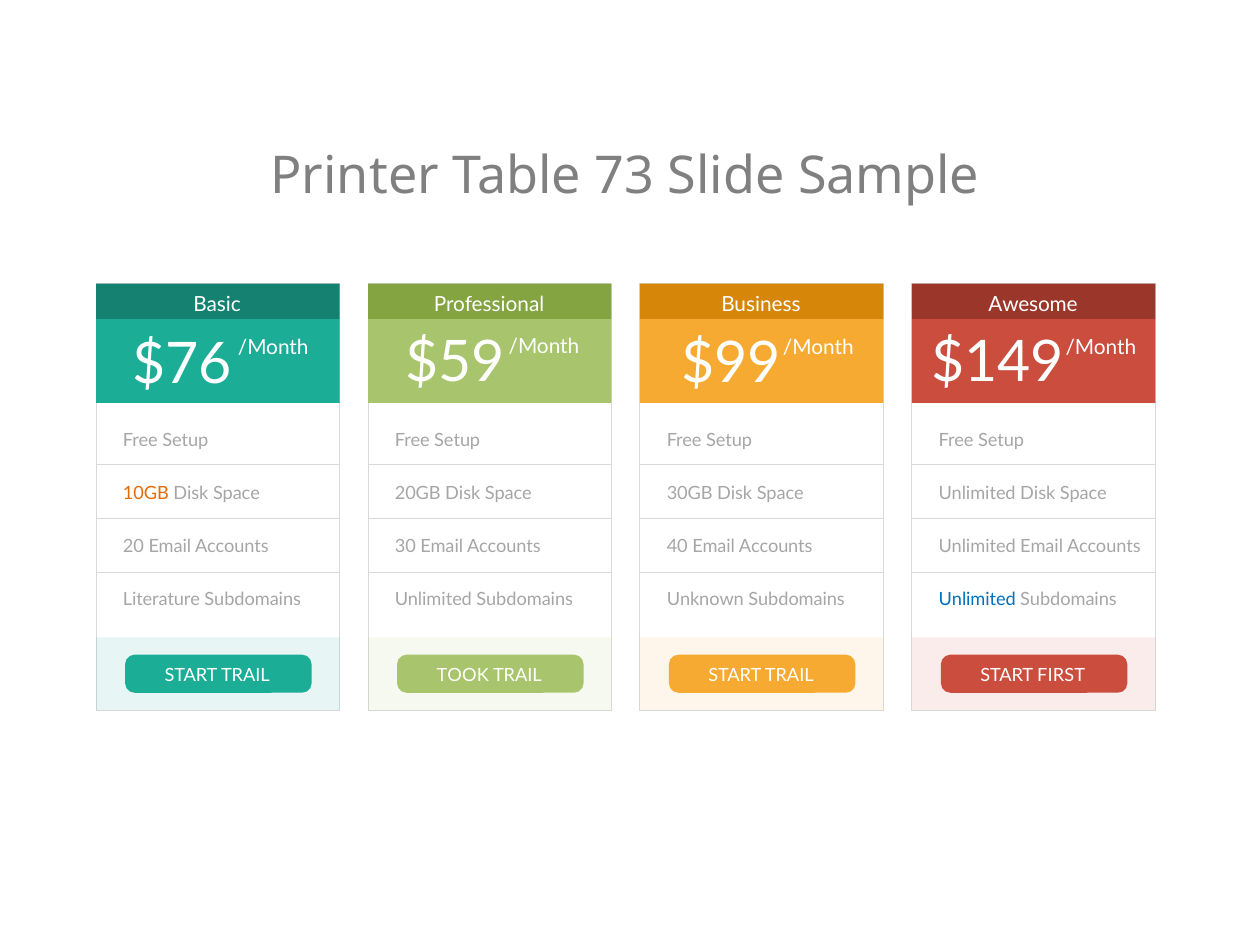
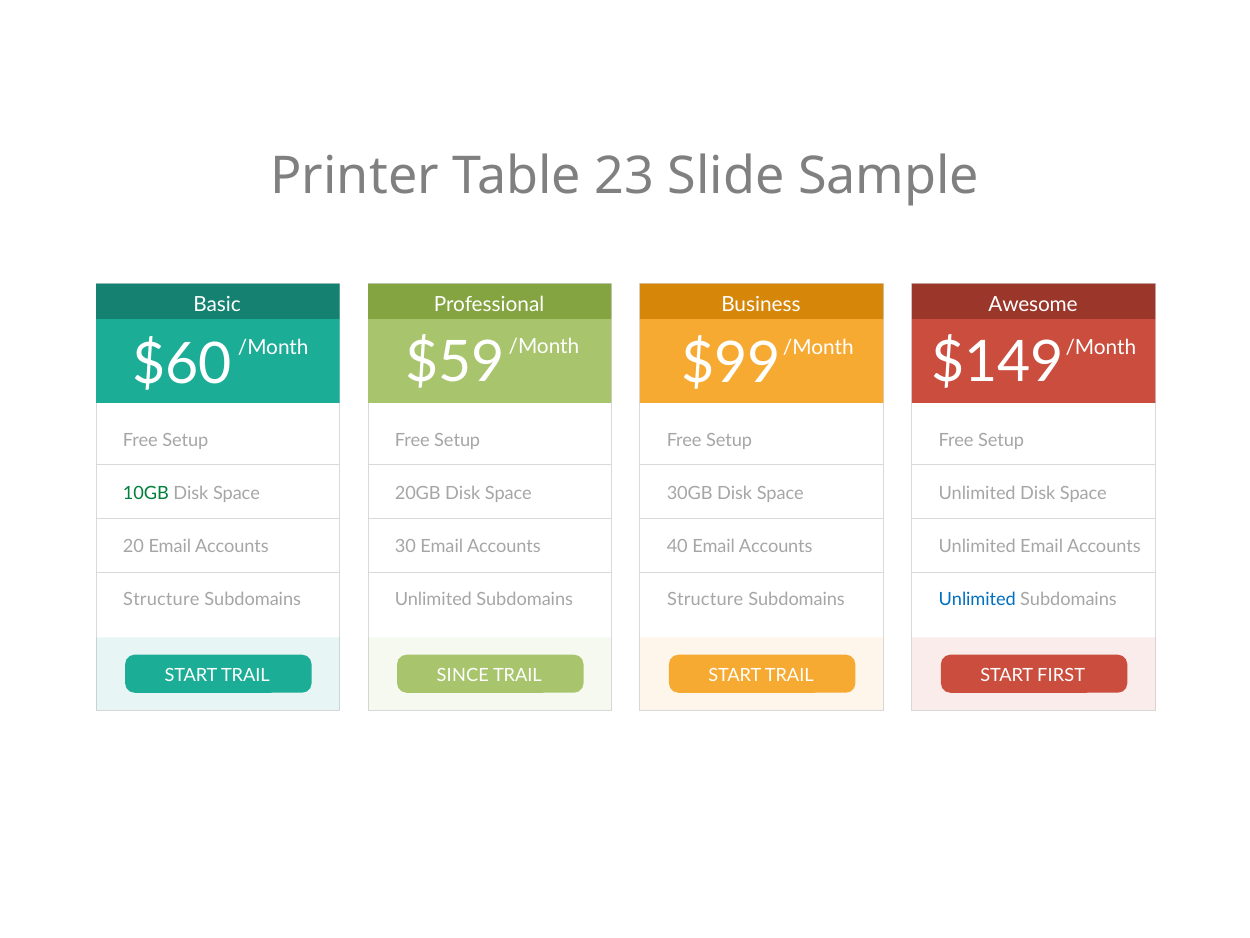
73: 73 -> 23 (625, 176)
$76: $76 -> $60 (182, 365)
10GB colour: orange -> green (146, 493)
Literature: Literature -> Structure (161, 600)
Unknown: Unknown -> Structure (705, 600)
TOOK: TOOK -> SINCE (463, 675)
